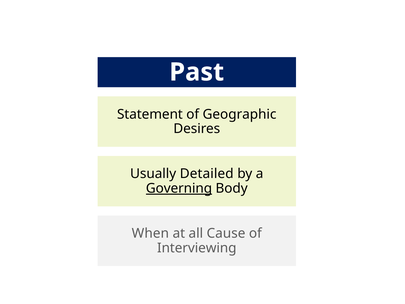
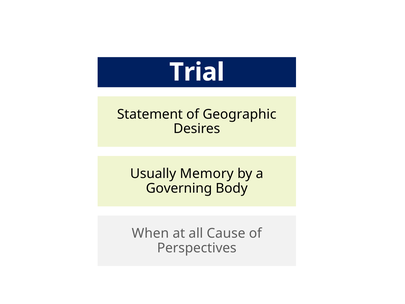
Past: Past -> Trial (197, 72)
Detailed: Detailed -> Memory (207, 174)
Governing underline: present -> none (179, 188)
Interviewing: Interviewing -> Perspectives (197, 248)
